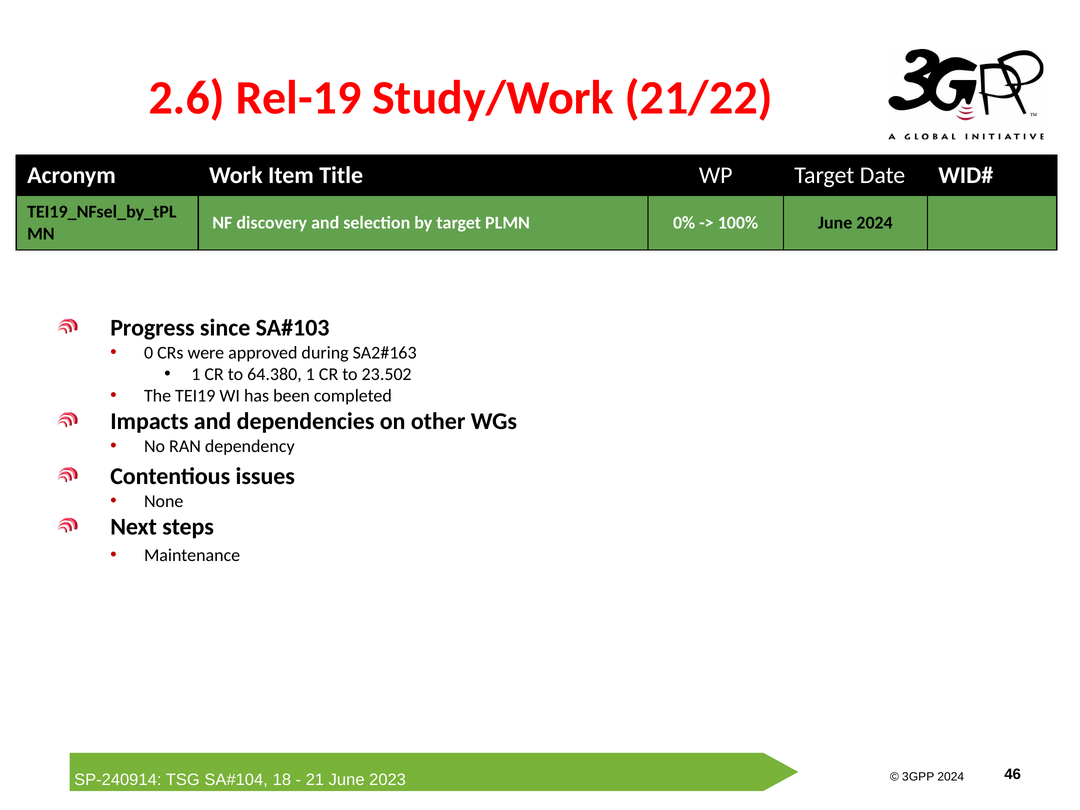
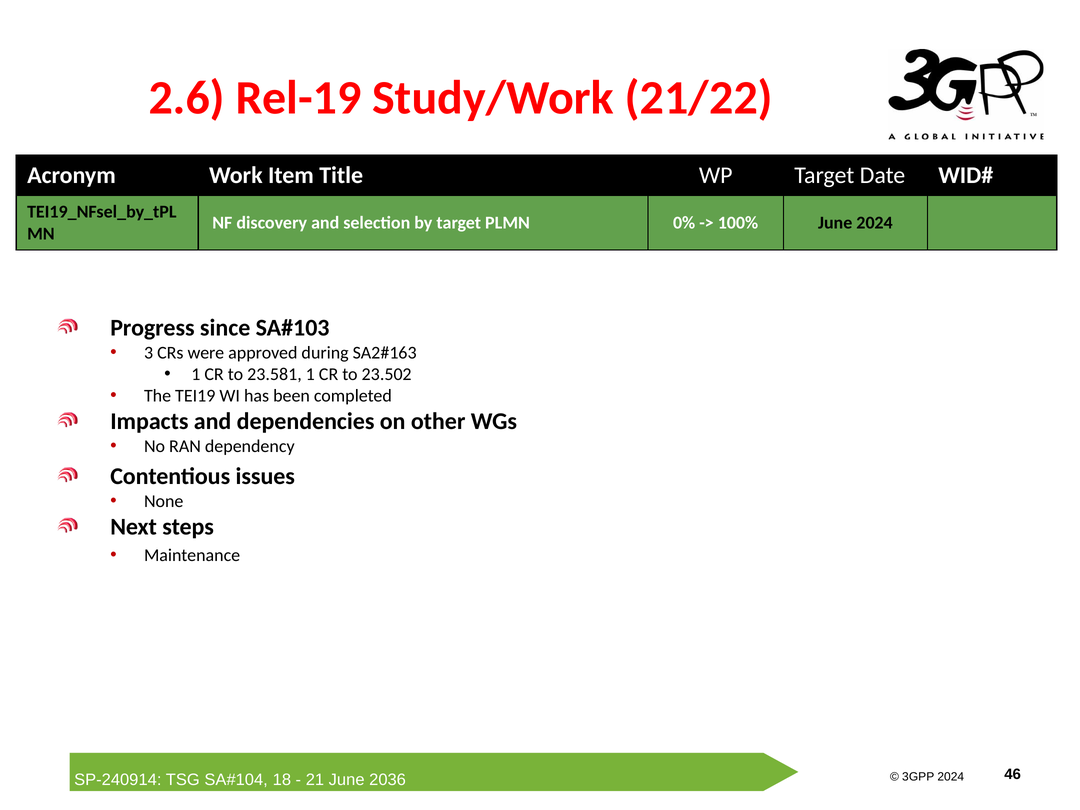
0: 0 -> 3 (149, 353)
64.380: 64.380 -> 23.581 (274, 374)
2023: 2023 -> 2036 (388, 780)
